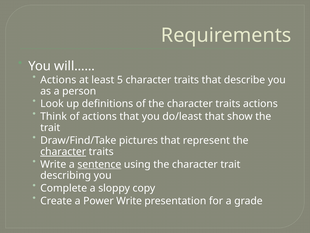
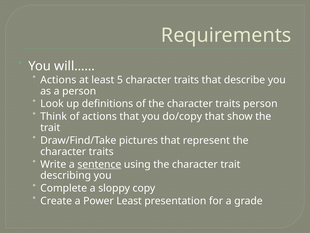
traits actions: actions -> person (260, 104)
do/least: do/least -> do/copy (182, 116)
character underline: present -> none (63, 151)
Power Write: Write -> Least (129, 201)
